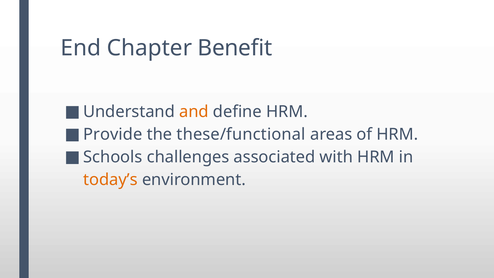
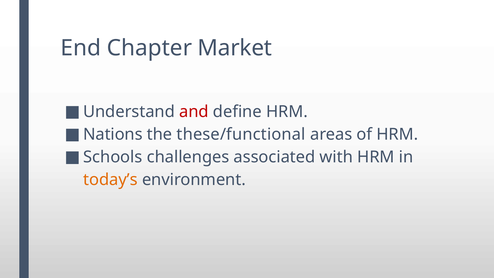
Benefit: Benefit -> Market (235, 48)
and colour: orange -> red (194, 112)
Provide: Provide -> Nations (113, 134)
